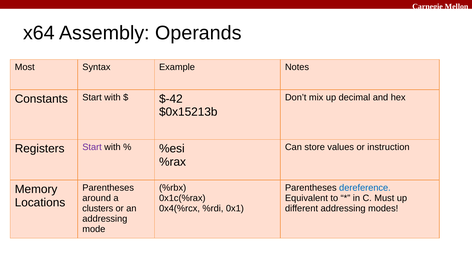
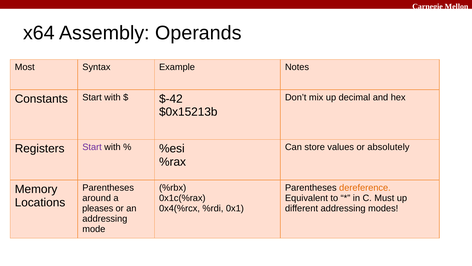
instruction: instruction -> absolutely (388, 147)
dereference colour: blue -> orange (365, 187)
clusters: clusters -> pleases (98, 208)
